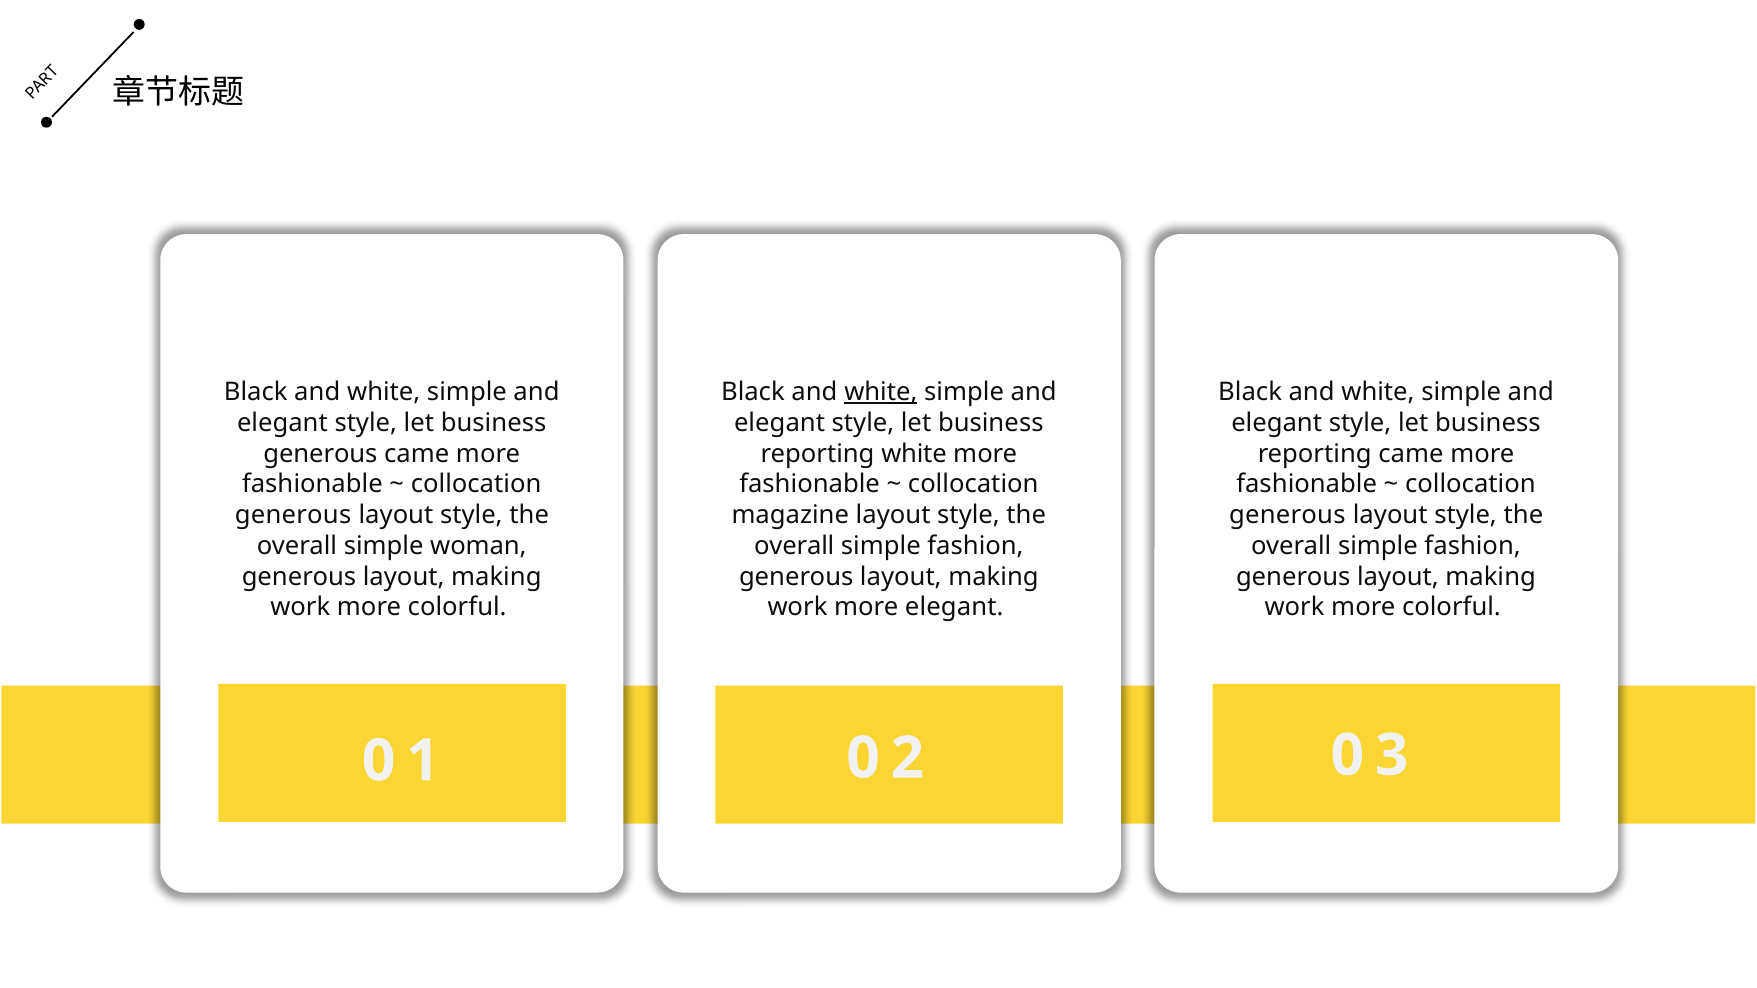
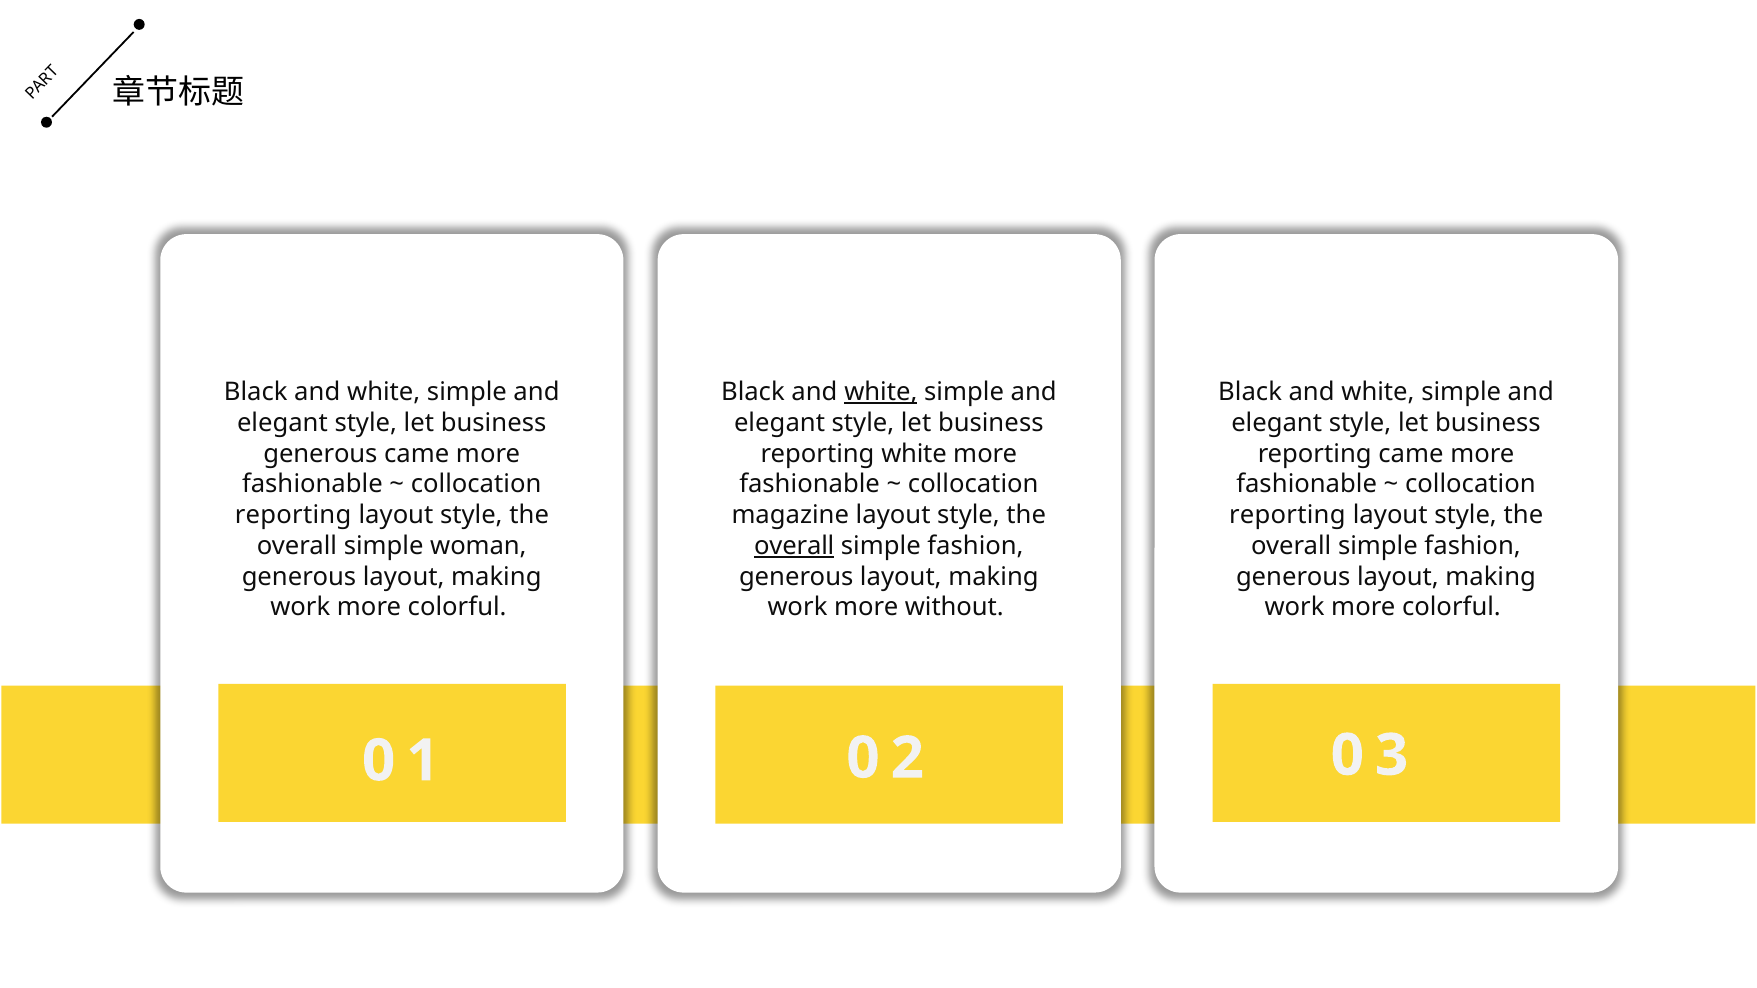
generous: generous -> reporting (293, 515)
generous: generous -> reporting (1287, 515)
overall underline: none -> present (794, 546)
more elegant: elegant -> without (954, 608)
